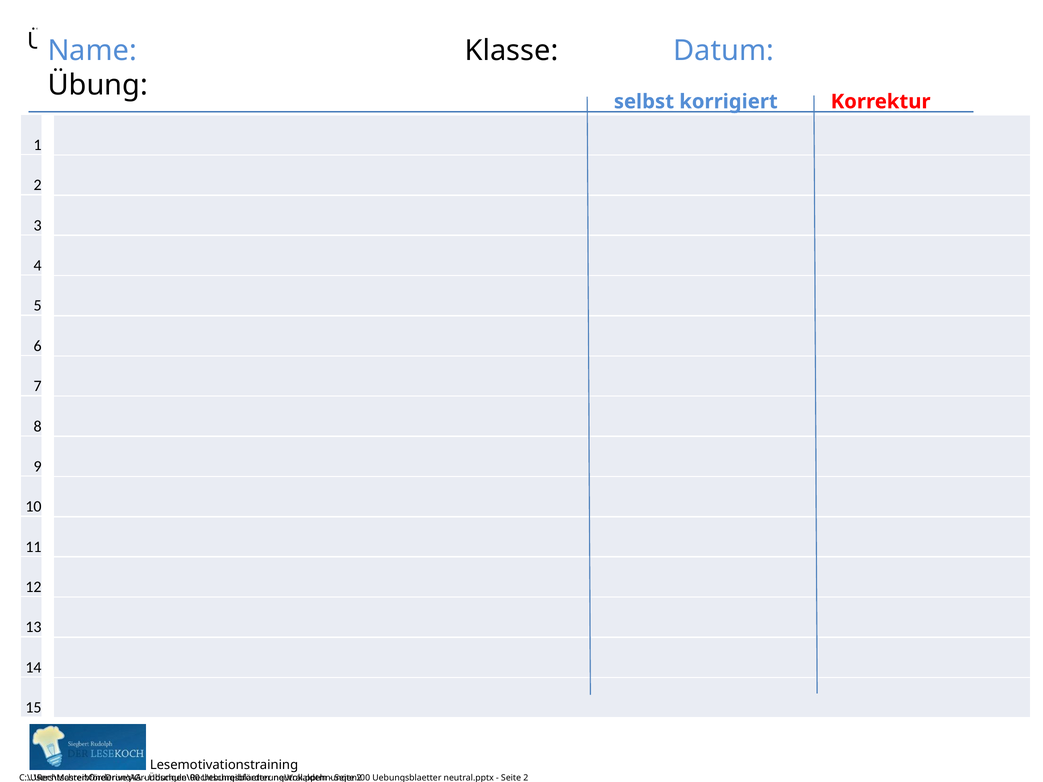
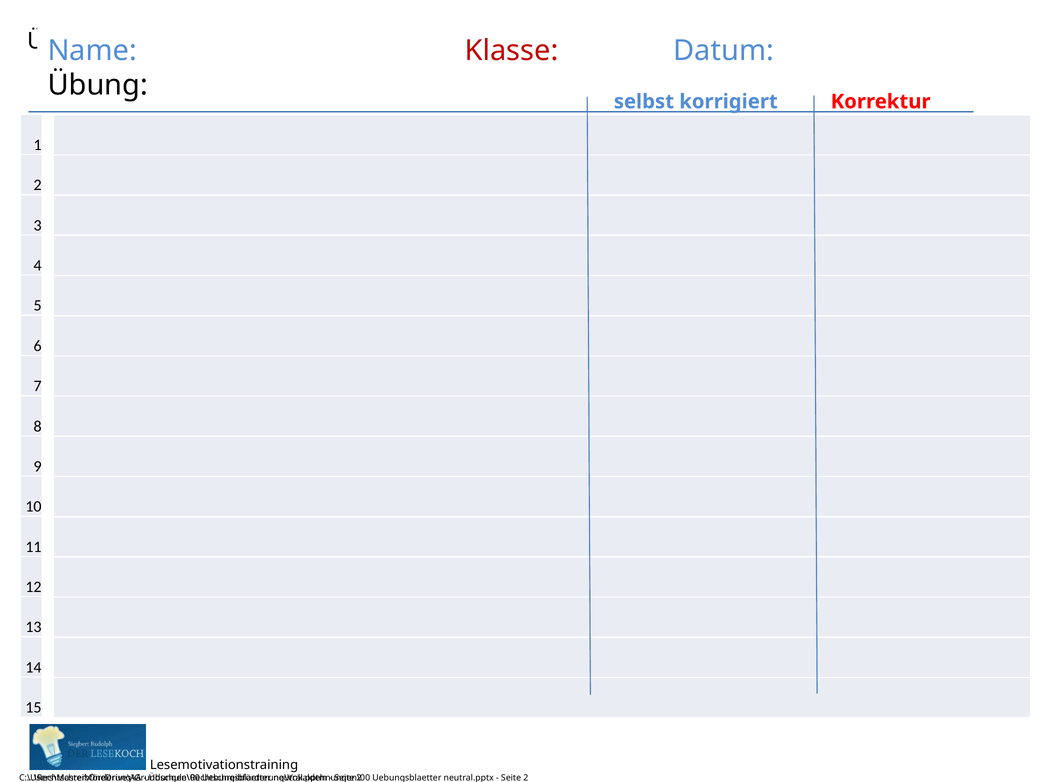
Klasse colour: black -> red (512, 51)
